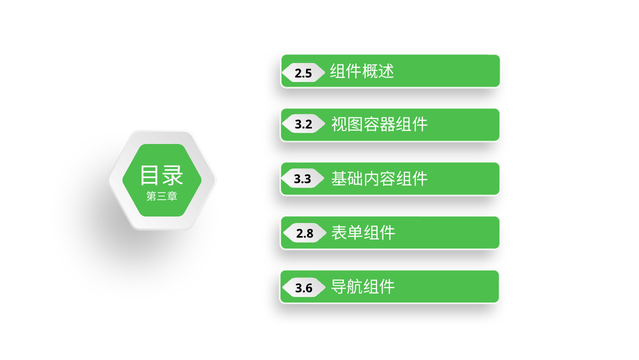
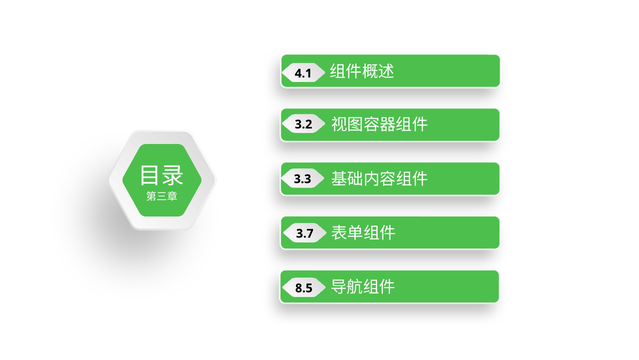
2.5: 2.5 -> 4.1 (303, 73)
2.8: 2.8 -> 3.7 (305, 233)
3.6: 3.6 -> 8.5 (304, 288)
